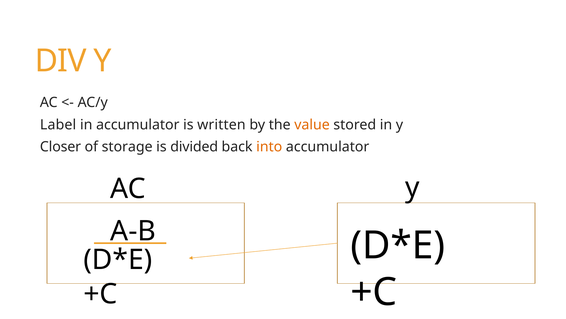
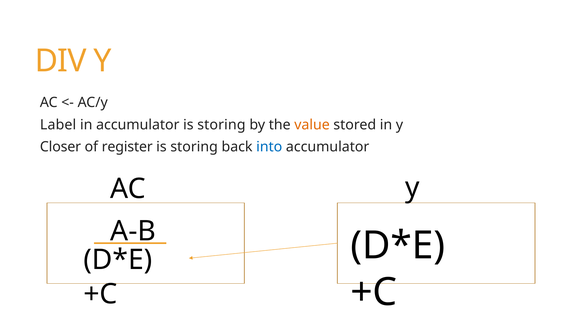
accumulator is written: written -> storing (221, 124)
storage: storage -> register (127, 147)
divided: divided -> storing (194, 147)
into colour: orange -> blue (269, 147)
